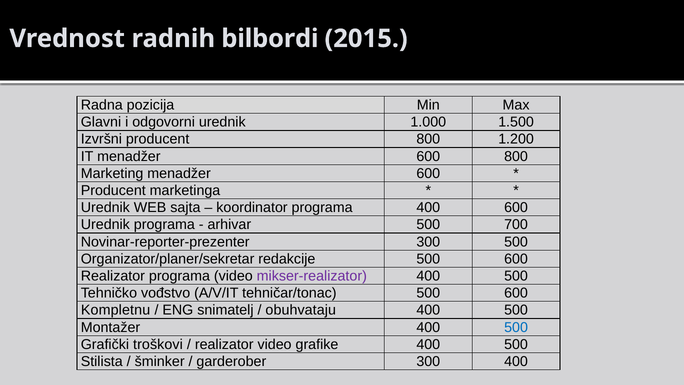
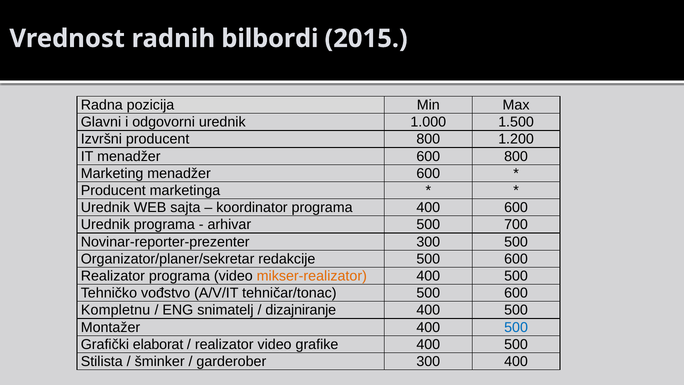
mikser-realizator colour: purple -> orange (312, 276)
obuhvataju: obuhvataju -> dizajniranje (301, 310)
troškovi: troškovi -> elaborat (158, 344)
